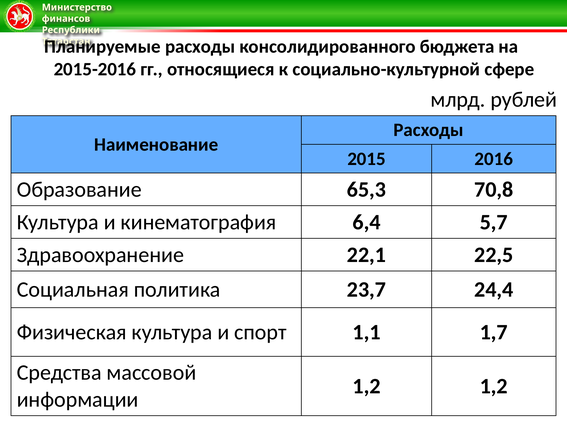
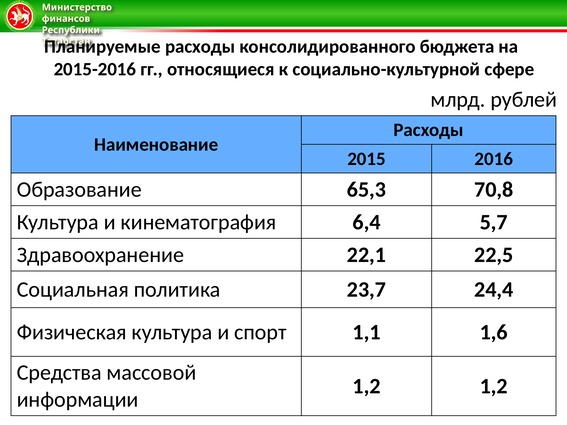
1,7: 1,7 -> 1,6 (494, 332)
